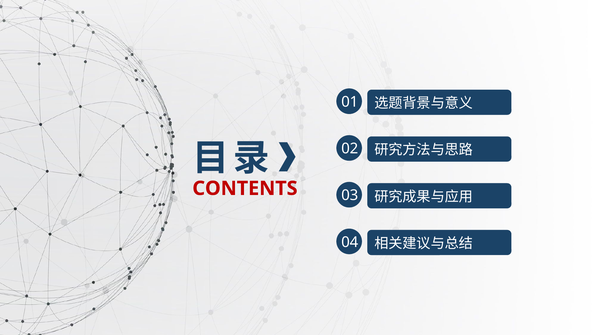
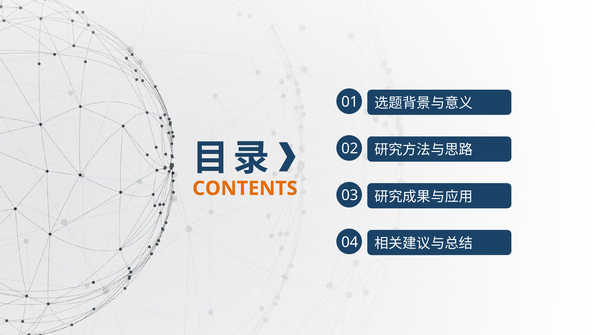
CONTENTS colour: red -> orange (245, 188)
